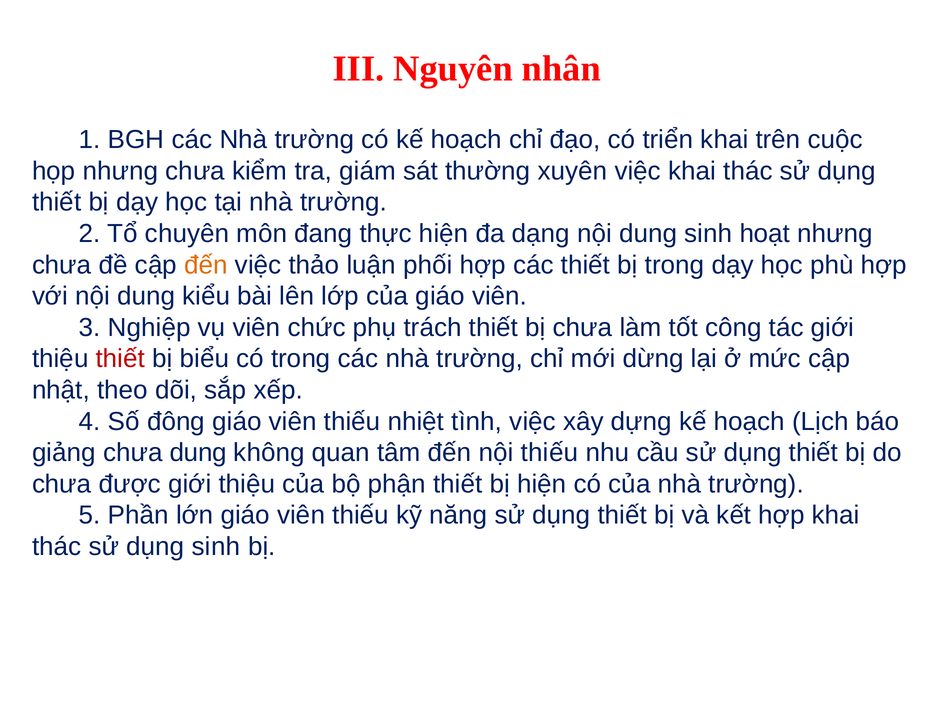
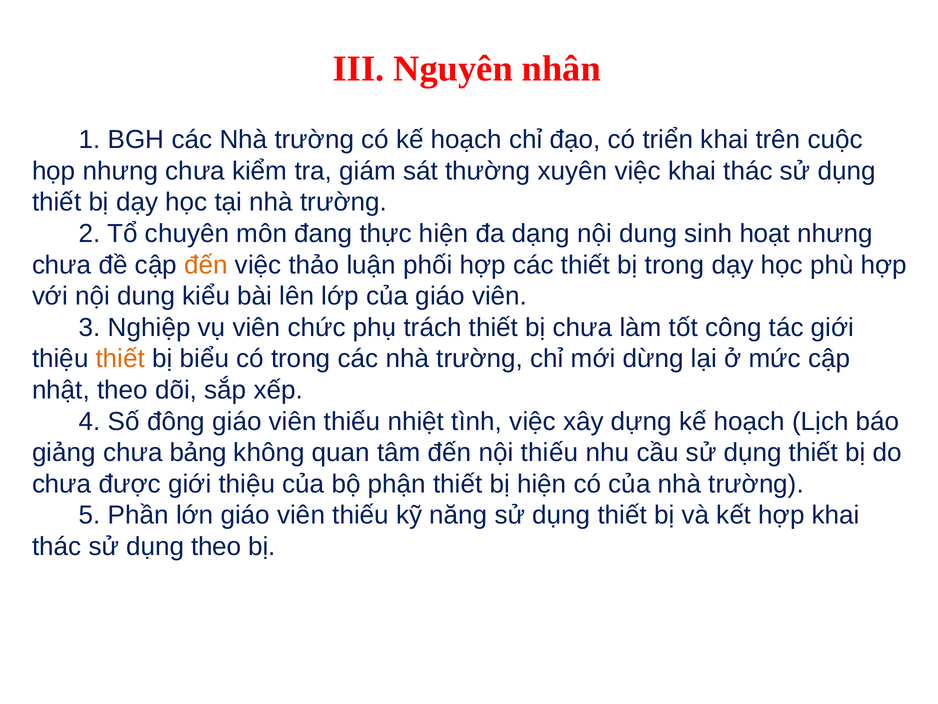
thiết colour: red -> orange (120, 359)
chưa dung: dung -> bảng (198, 452)
dụng sinh: sinh -> theo (216, 546)
